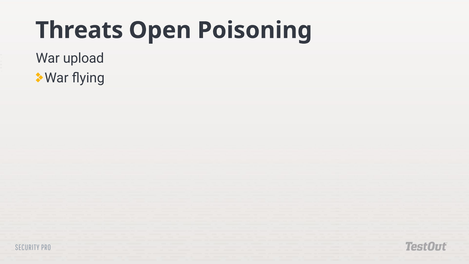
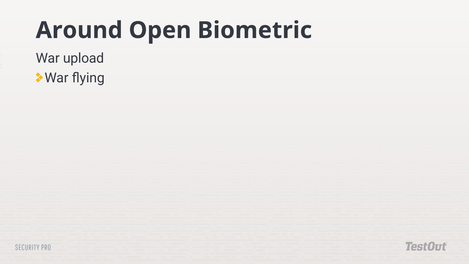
Threats: Threats -> Around (79, 30)
Poisoning: Poisoning -> Biometric (255, 30)
